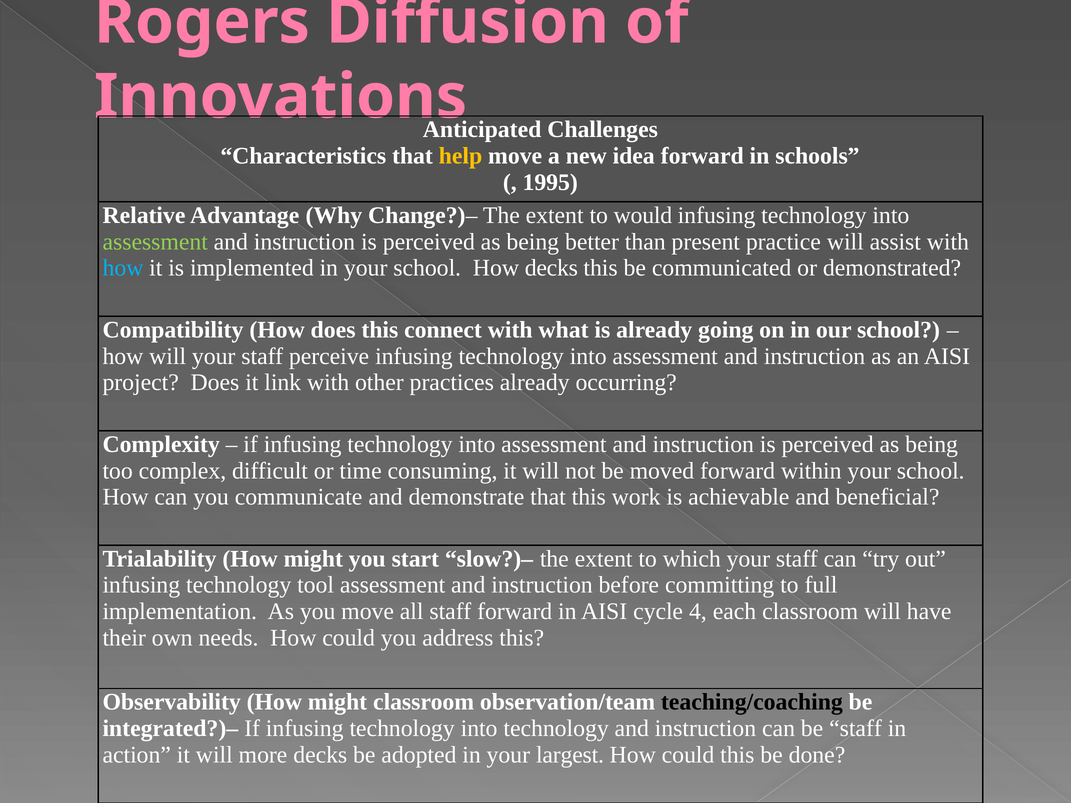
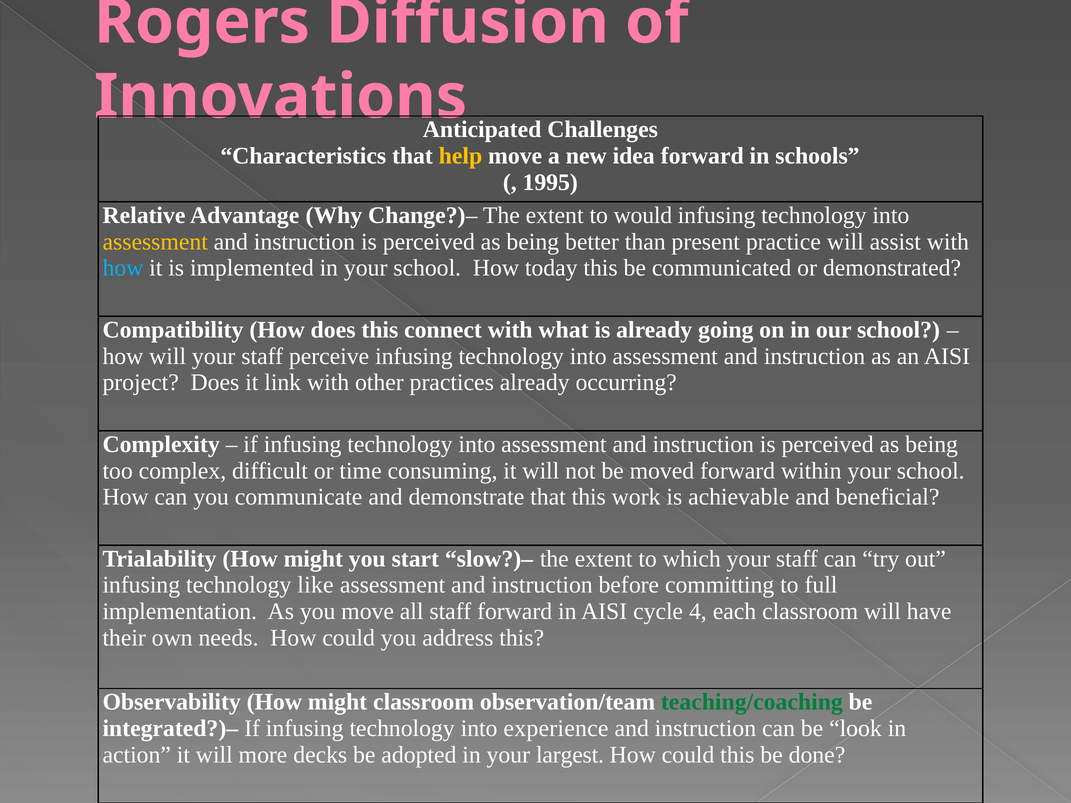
assessment colour: light green -> yellow (155, 242)
How decks: decks -> today (551, 268)
tool: tool -> like (315, 585)
teaching/coaching colour: black -> green (752, 702)
into technology: technology -> experience (556, 728)
be staff: staff -> look (855, 728)
